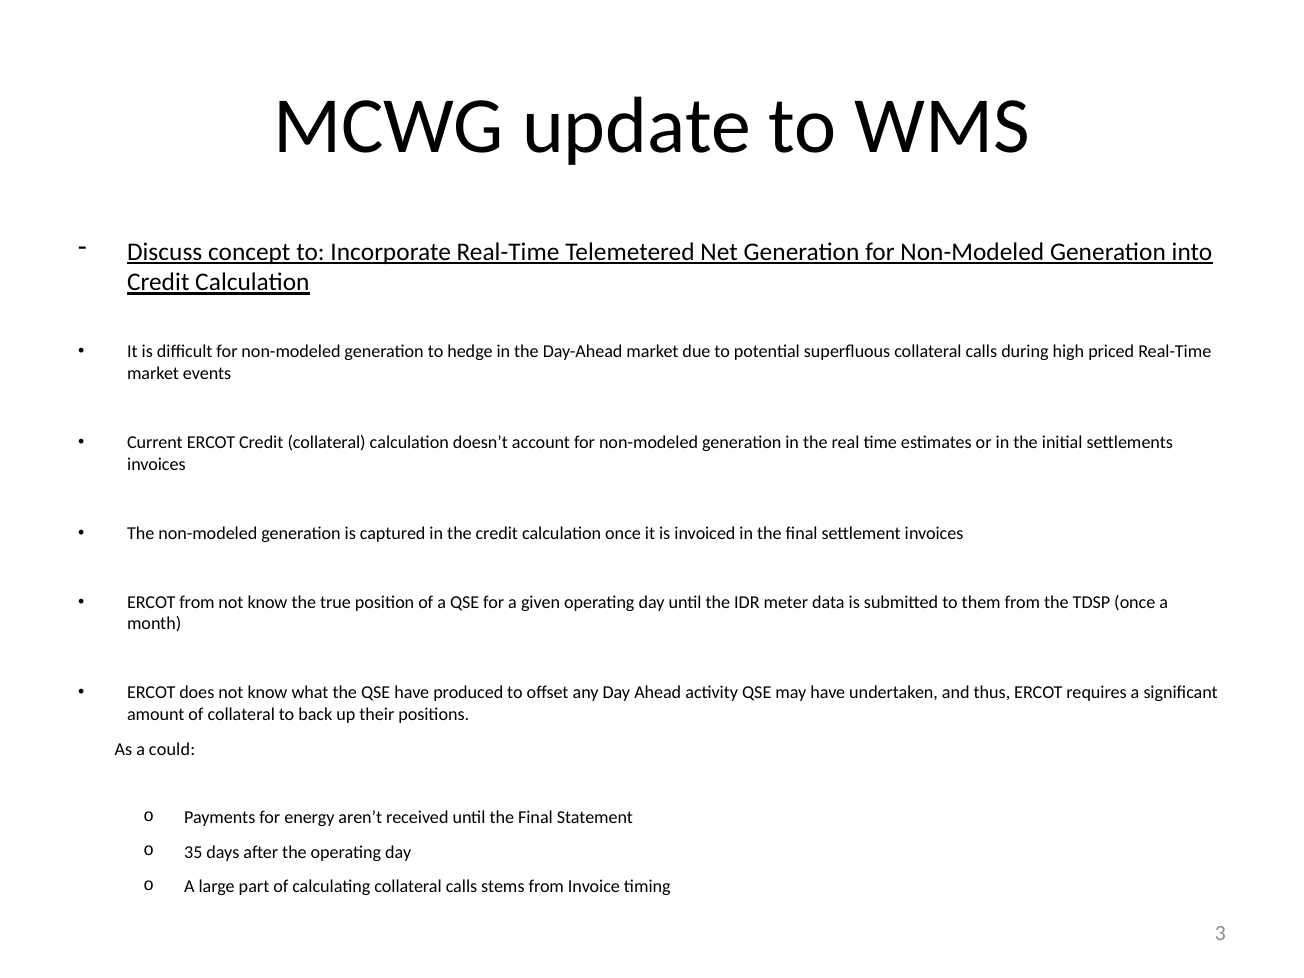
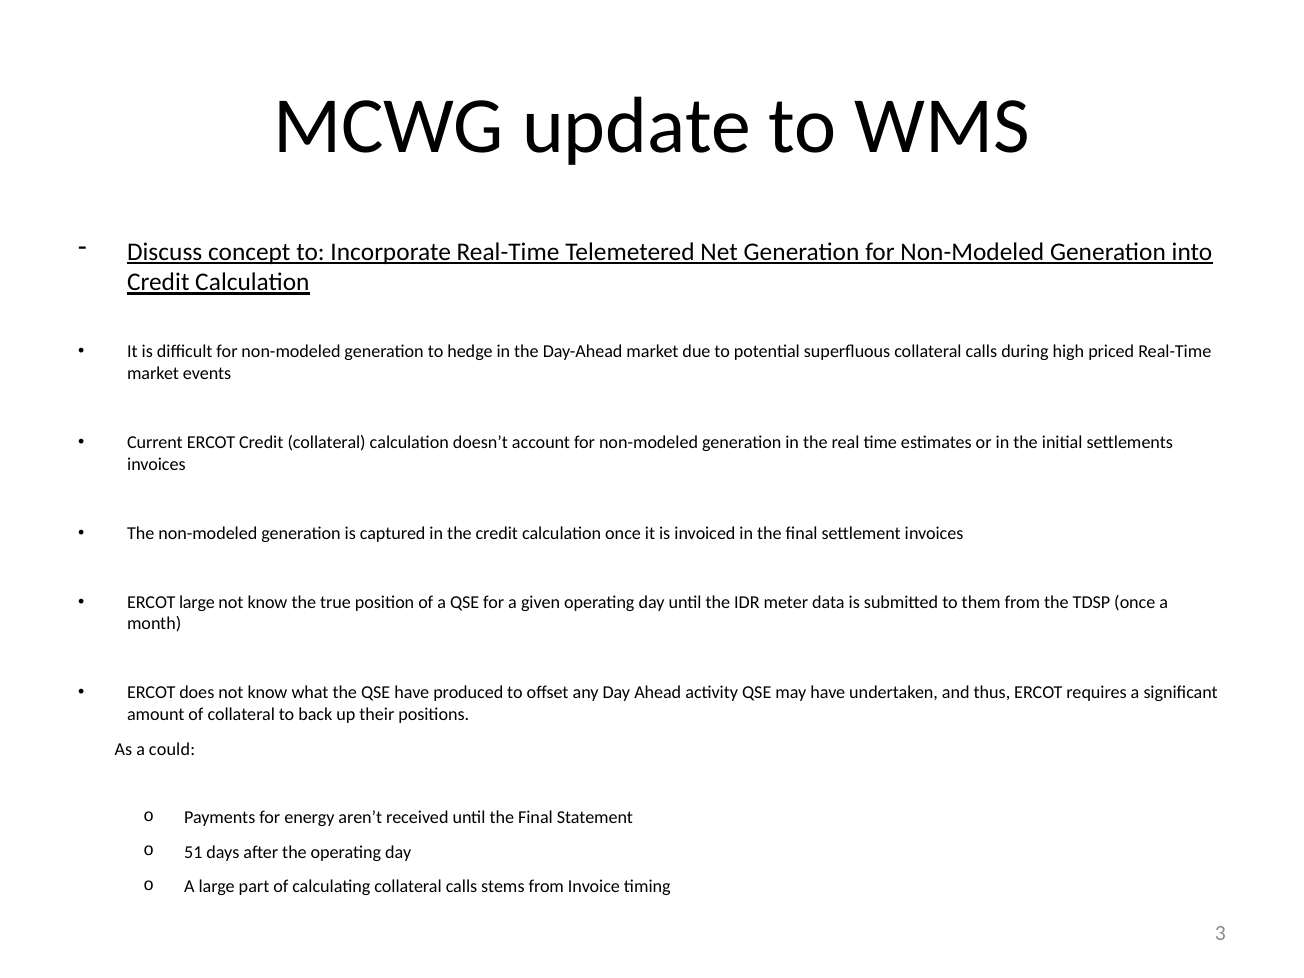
ERCOT from: from -> large (197, 602)
35: 35 -> 51 (193, 852)
